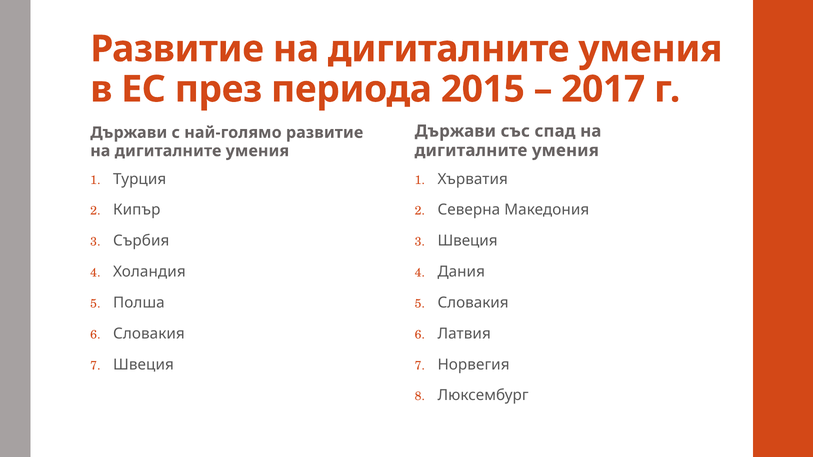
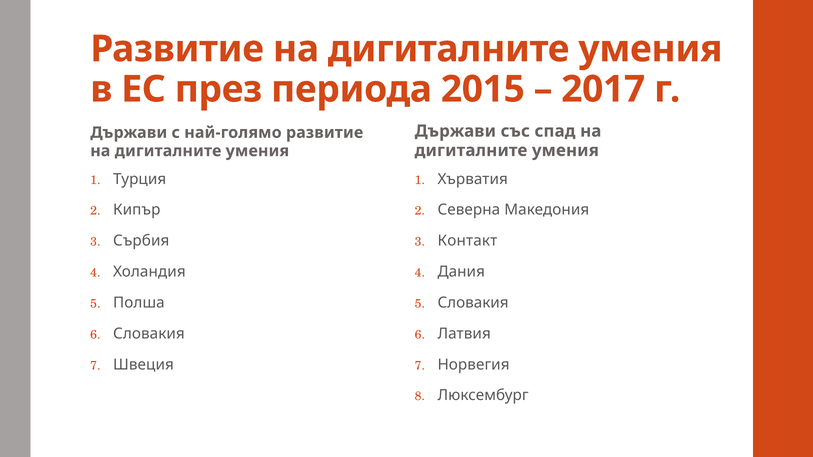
Швеция: Швеция -> Контакт (467, 241)
